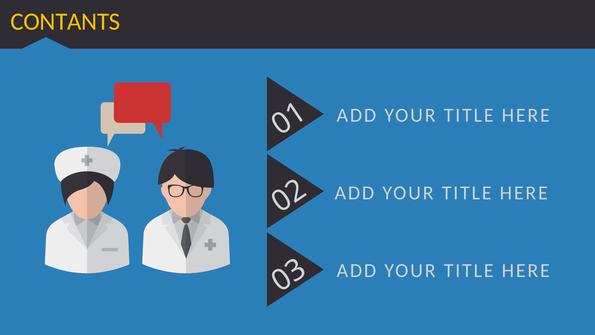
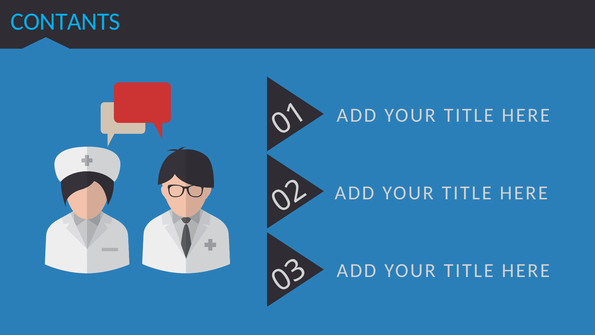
CONTANTS colour: yellow -> light blue (65, 22)
